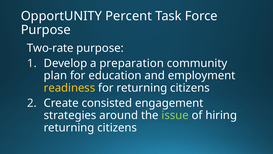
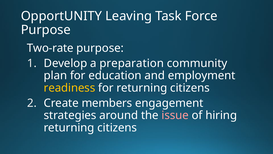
Percent: Percent -> Leaving (129, 16)
consisted: consisted -> members (107, 103)
issue colour: light green -> pink (175, 115)
